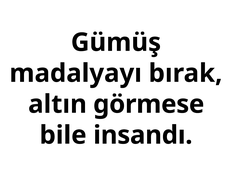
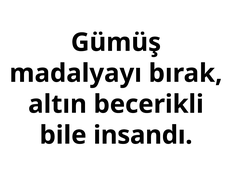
görmese: görmese -> becerikli (149, 104)
